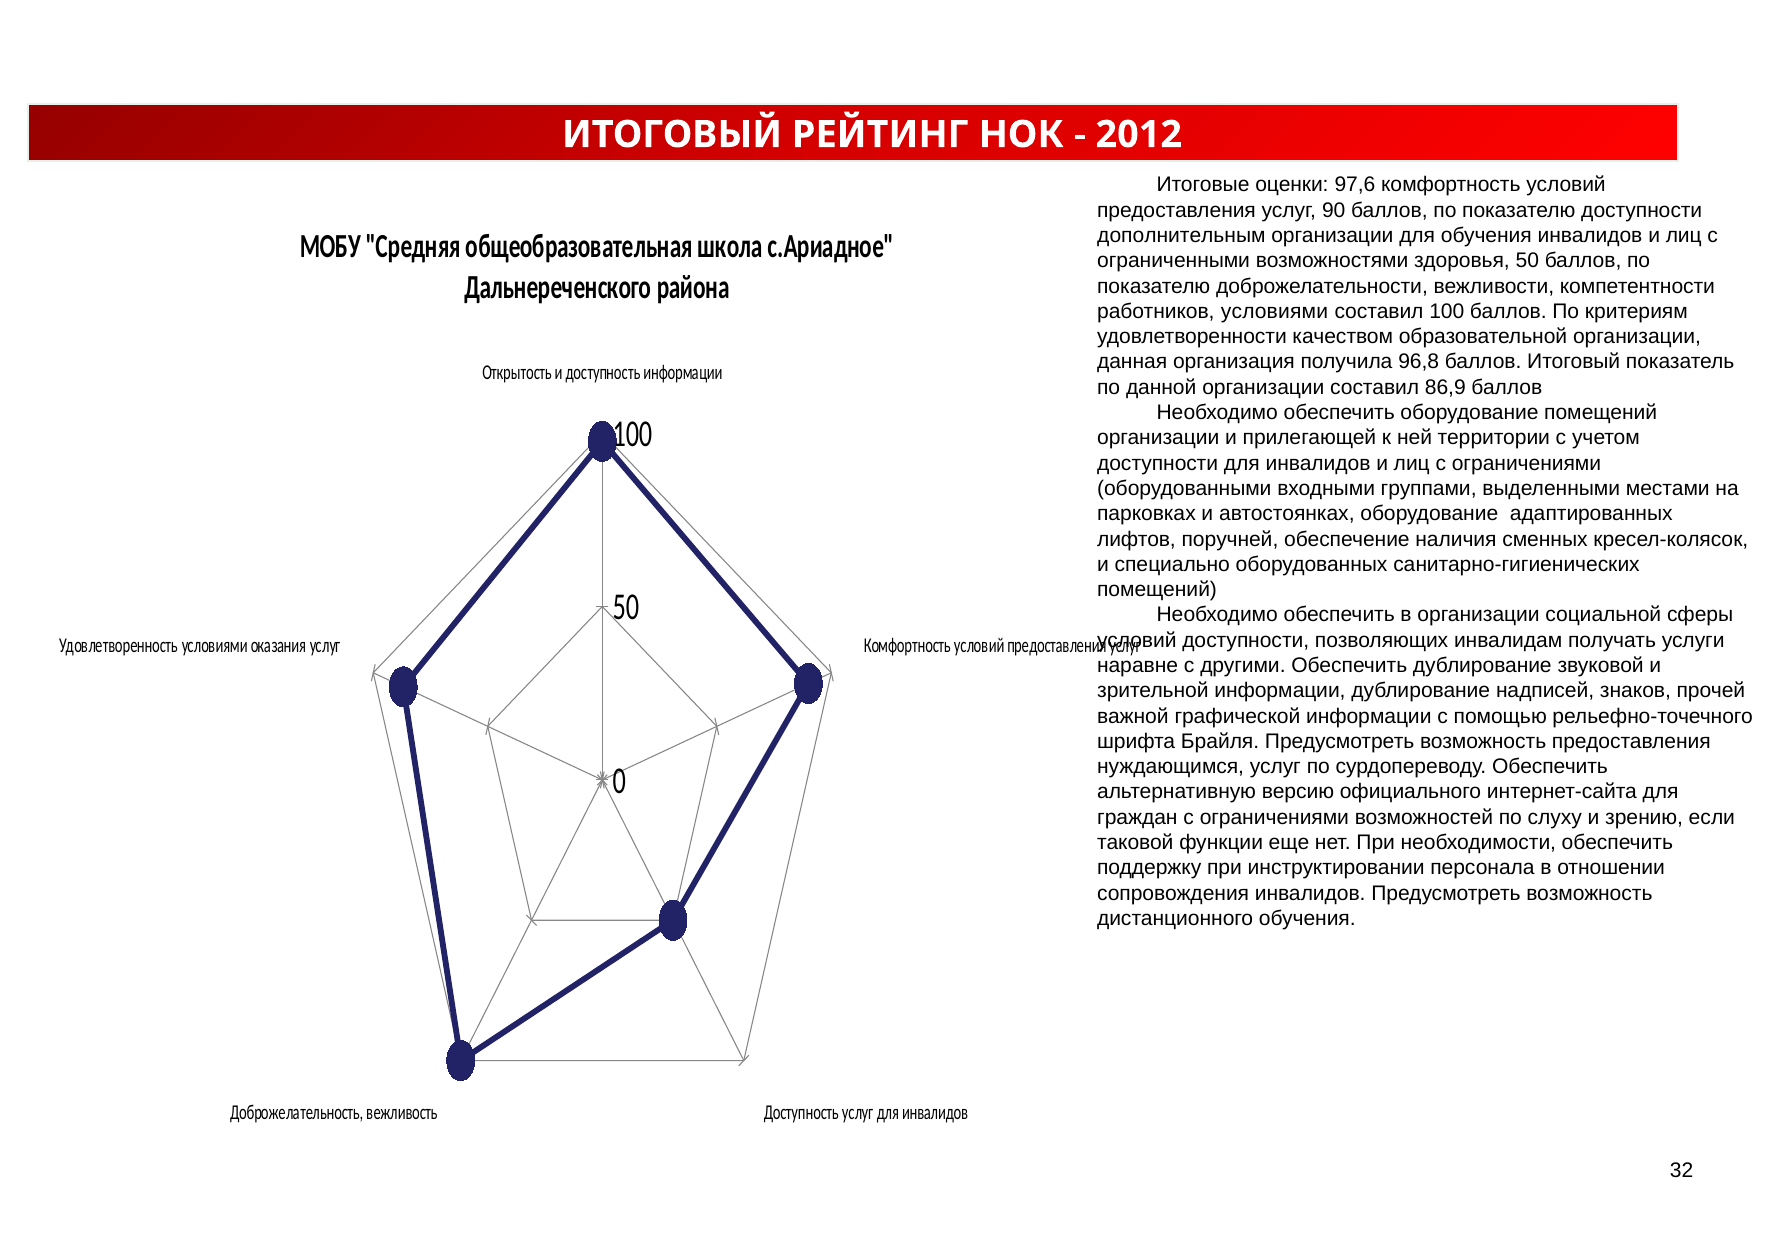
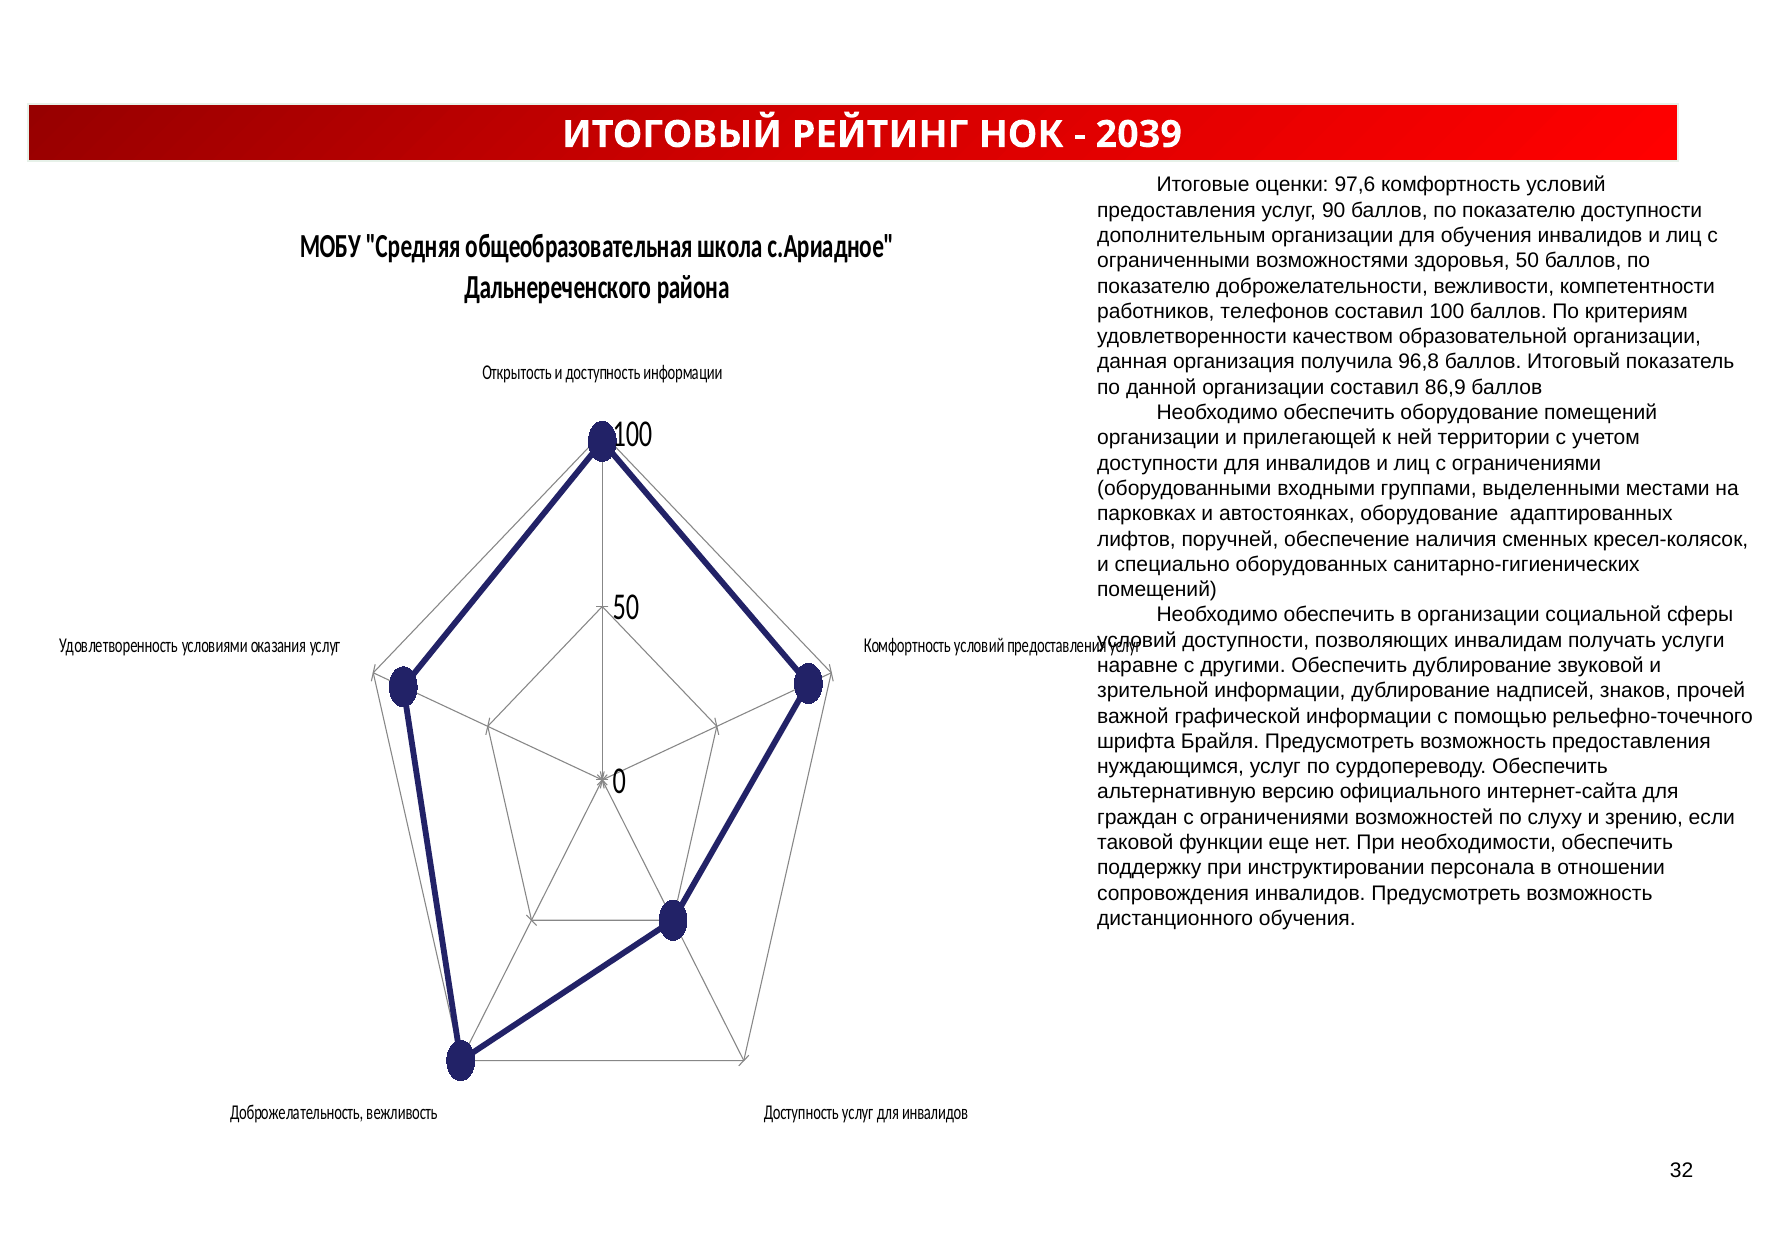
2012: 2012 -> 2039 (1139, 135)
работников условиями: условиями -> телефонов (1275, 311)
